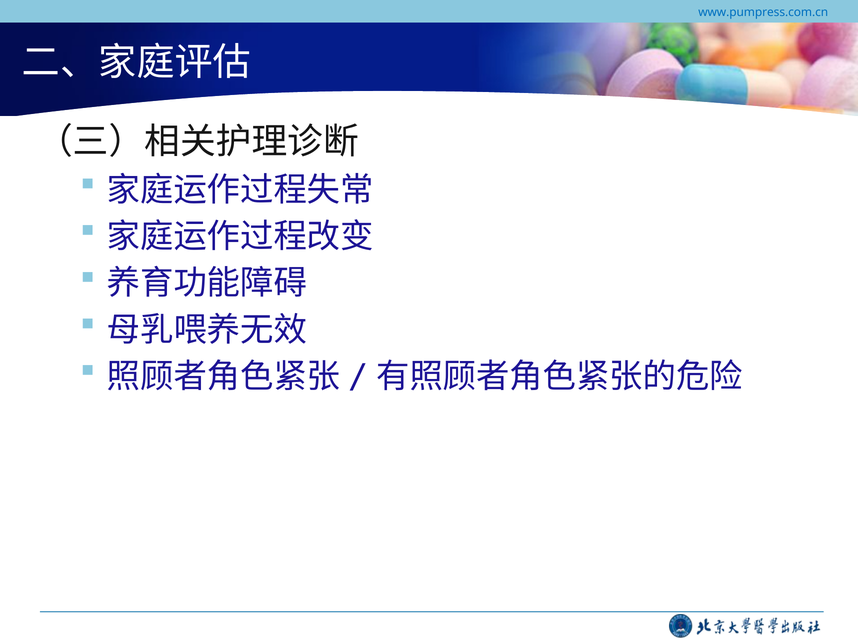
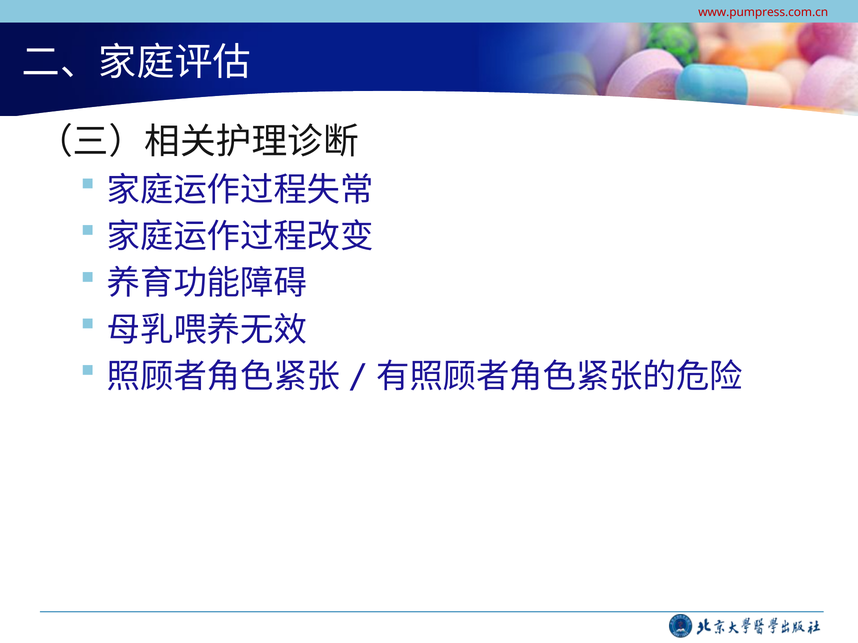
www.pumpress.com.cn colour: blue -> red (763, 12)
